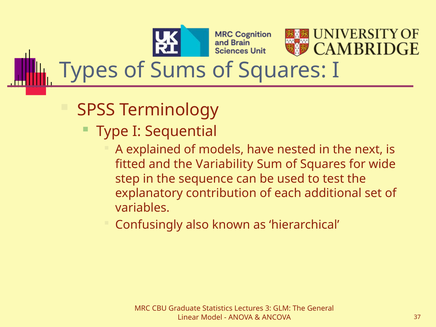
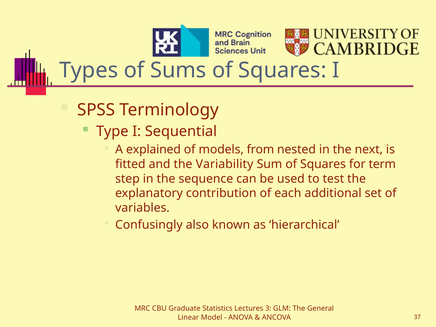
have: have -> from (260, 150)
wide: wide -> term (382, 164)
